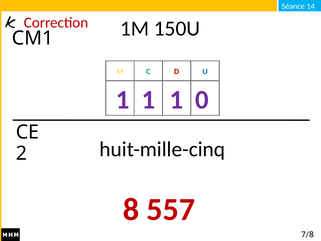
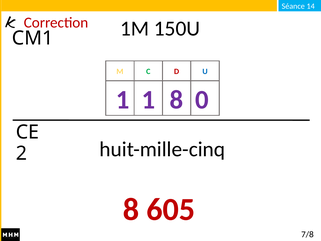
1 1 1: 1 -> 8 (176, 100)
557: 557 -> 605 (171, 209)
